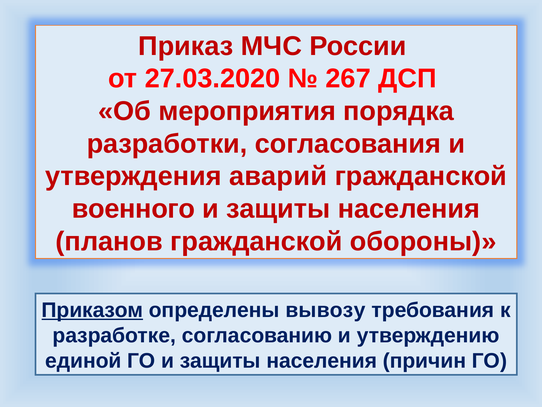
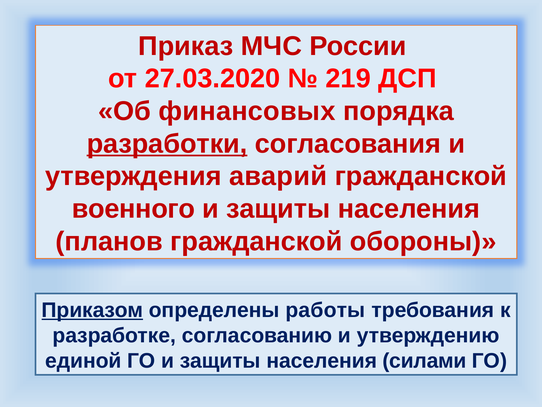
267: 267 -> 219 (348, 79)
мероприятия: мероприятия -> финансовых (247, 111)
разработки underline: none -> present (167, 144)
вывозу: вывозу -> работы (325, 310)
причин: причин -> силами (425, 360)
